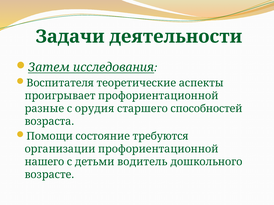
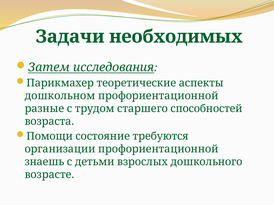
деятельности: деятельности -> необходимых (176, 37)
Воспитателя: Воспитателя -> Парикмахер (60, 83)
проигрывает: проигрывает -> дошкольном (60, 96)
орудия: орудия -> трудом (95, 109)
нашего: нашего -> знаешь (44, 162)
водитель: водитель -> взрослых (142, 162)
